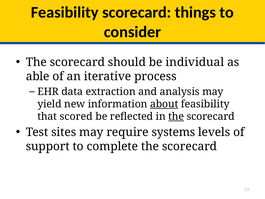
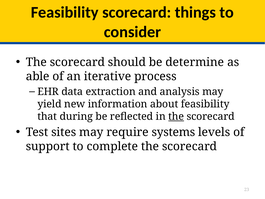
individual: individual -> determine (195, 62)
about underline: present -> none (164, 104)
scored: scored -> during (76, 116)
